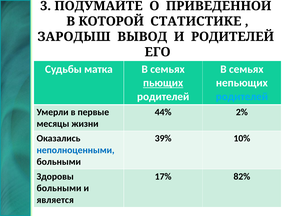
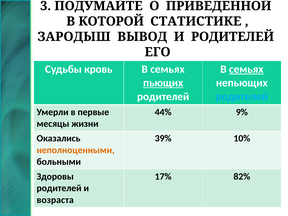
матка: матка -> кровь (98, 69)
семьях underline: none -> present (246, 69)
2%: 2% -> 9% (242, 112)
неполноценными colour: blue -> orange (76, 150)
больными: больными -> родителей (59, 188)
является: является -> возраста (55, 200)
